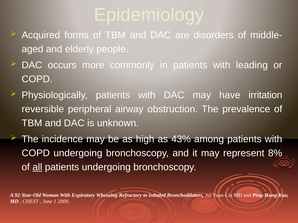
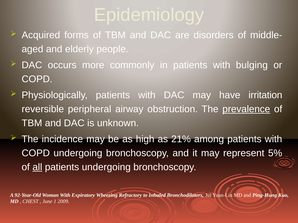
leading: leading -> bulging (252, 65)
prevalence underline: none -> present (246, 109)
43%: 43% -> 21% (181, 139)
8%: 8% -> 5% (275, 153)
